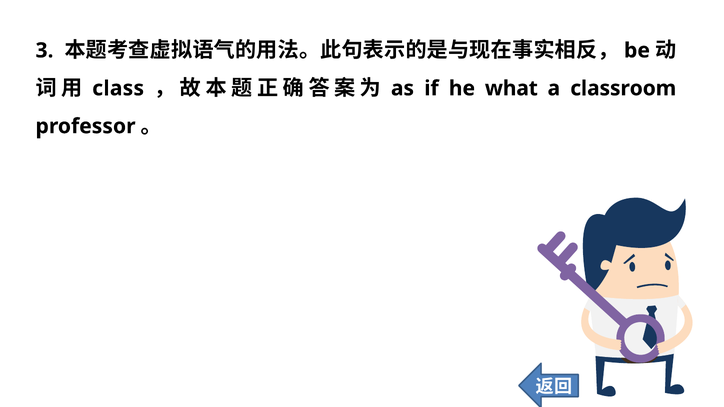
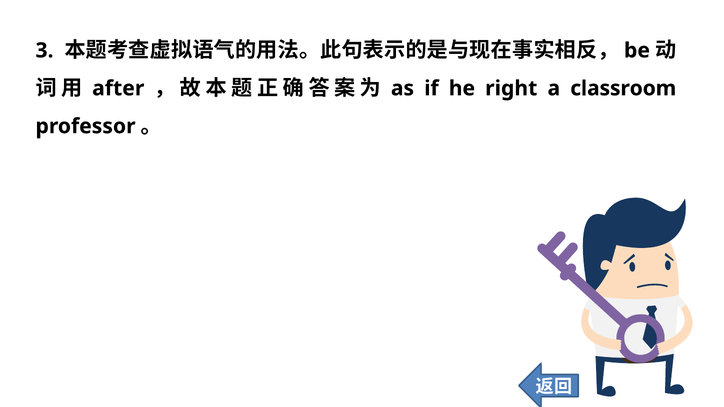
class: class -> after (118, 88)
what: what -> right (511, 88)
